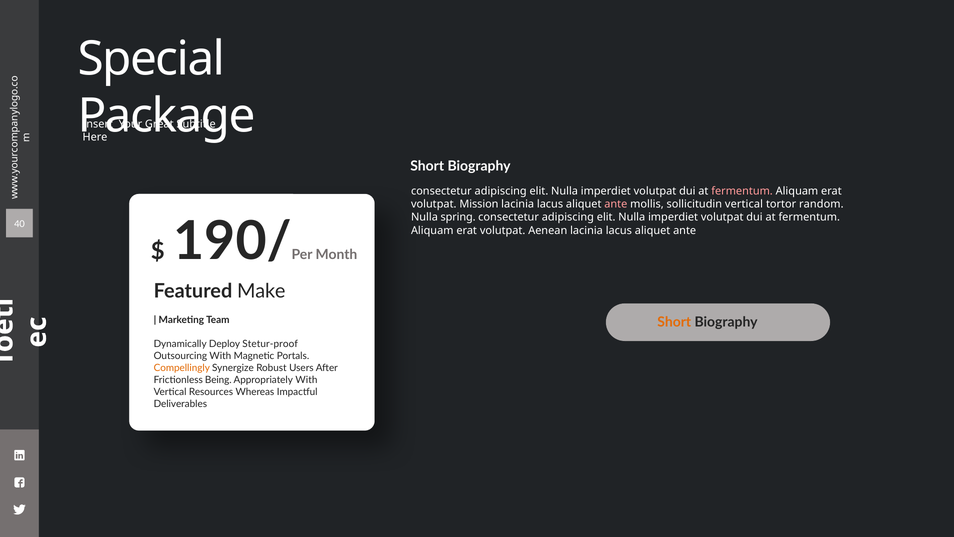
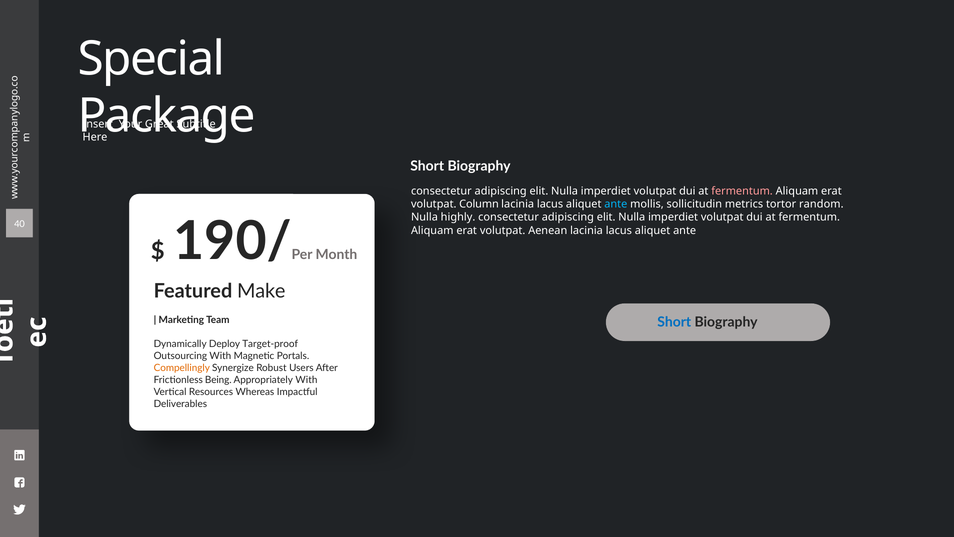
Mission: Mission -> Column (479, 204)
ante colour: pink -> light blue (616, 204)
sollicitudin vertical: vertical -> metrics (744, 204)
spring: spring -> highly (458, 217)
Short colour: orange -> blue (674, 322)
Stetur-proof: Stetur-proof -> Target-proof (270, 344)
